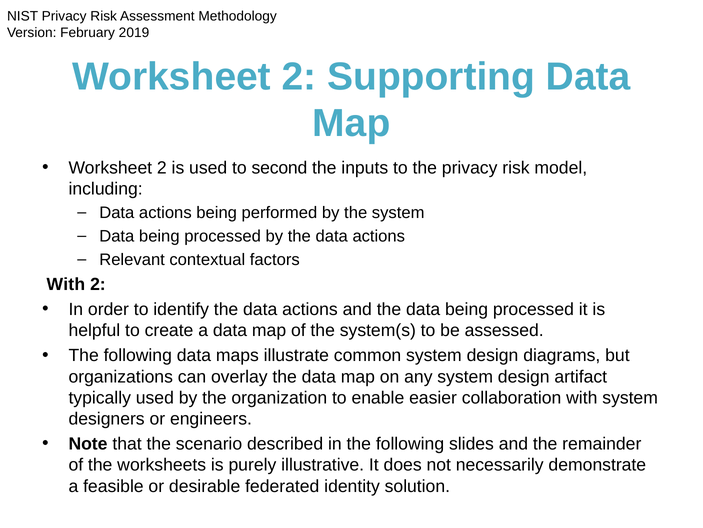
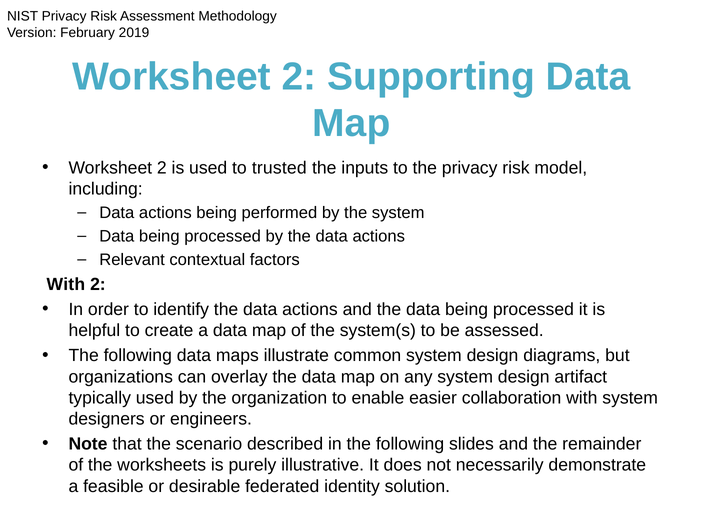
second: second -> trusted (279, 168)
